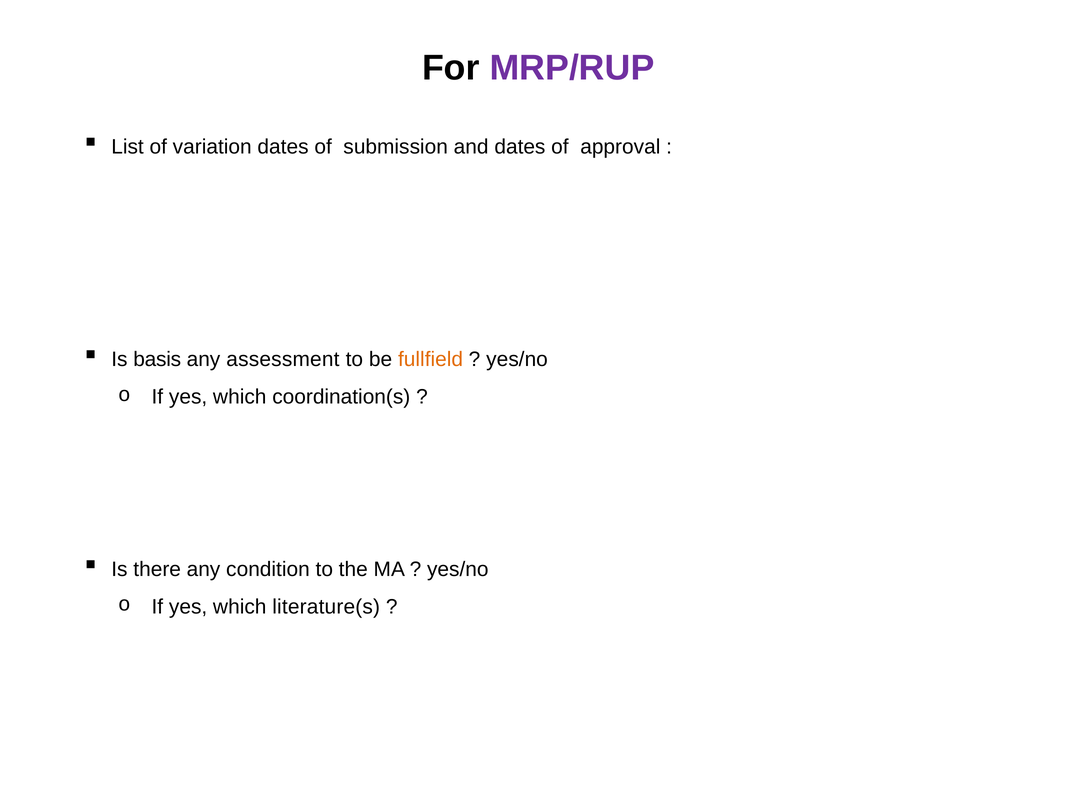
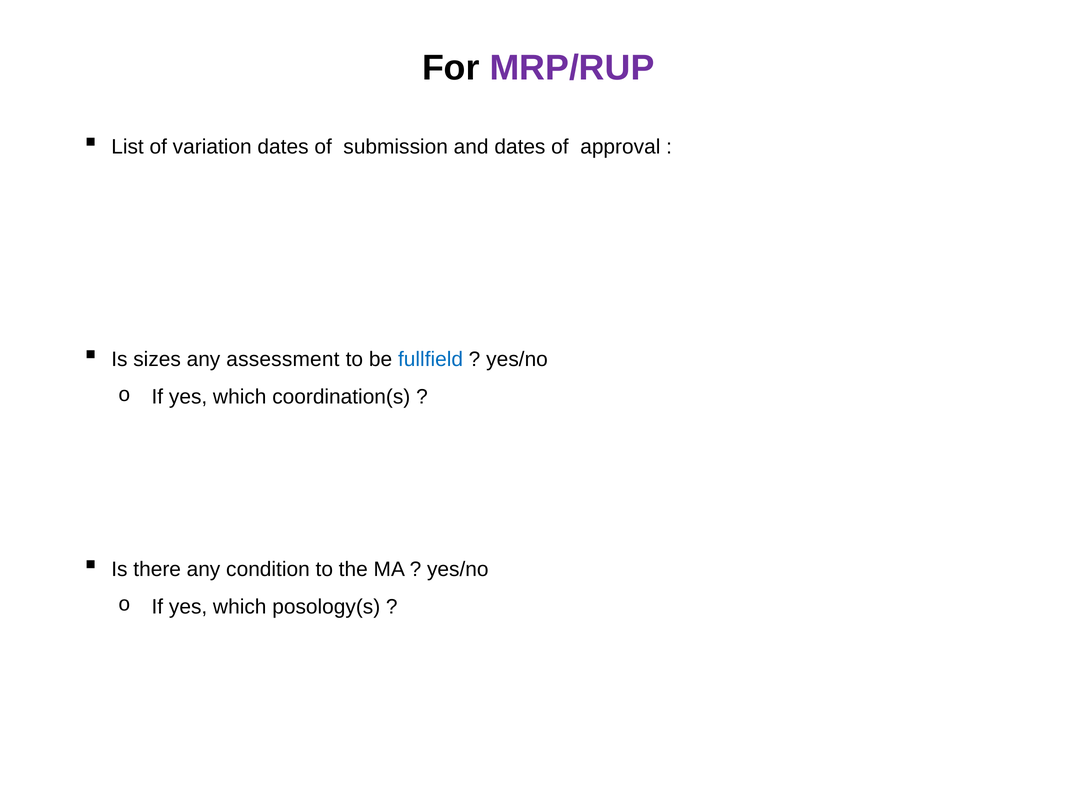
basis: basis -> sizes (157, 359)
fullfield colour: orange -> blue (431, 359)
literature(s: literature(s -> posology(s (326, 607)
